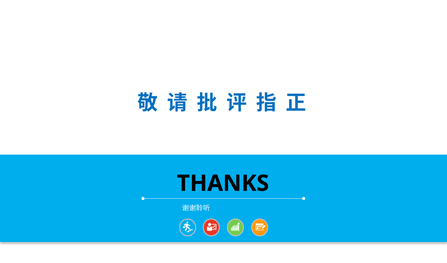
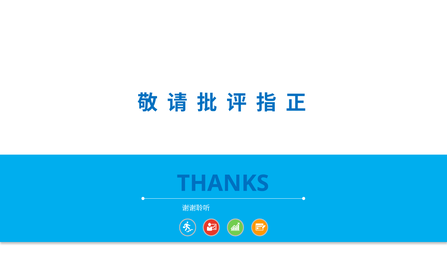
THANKS colour: black -> blue (223, 183)
